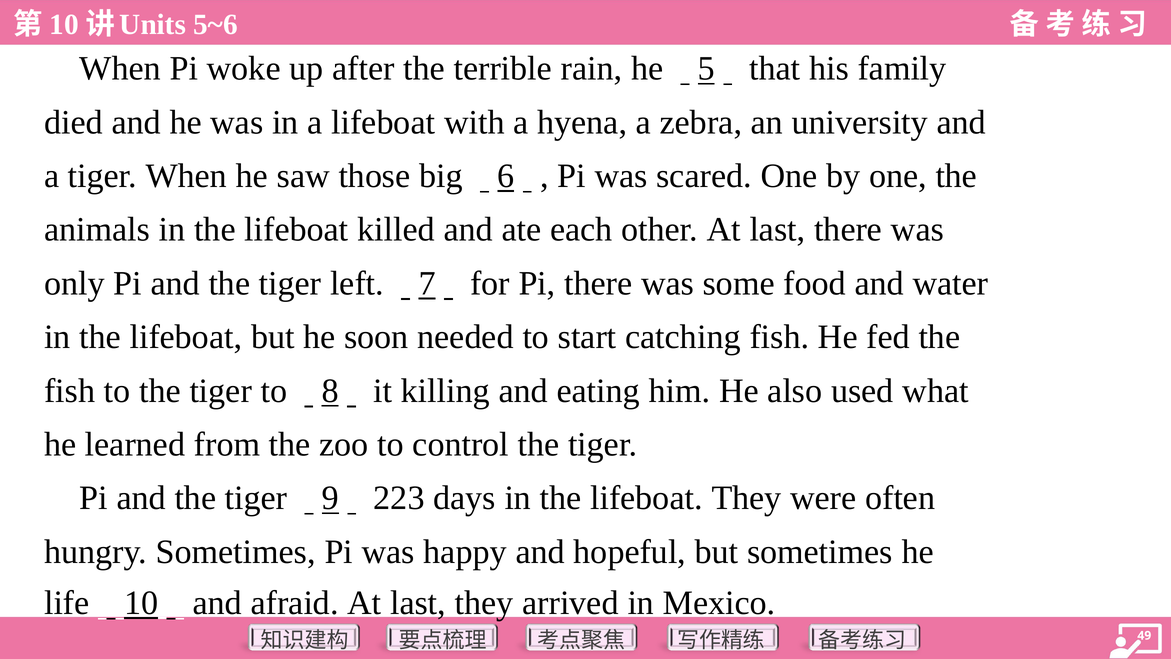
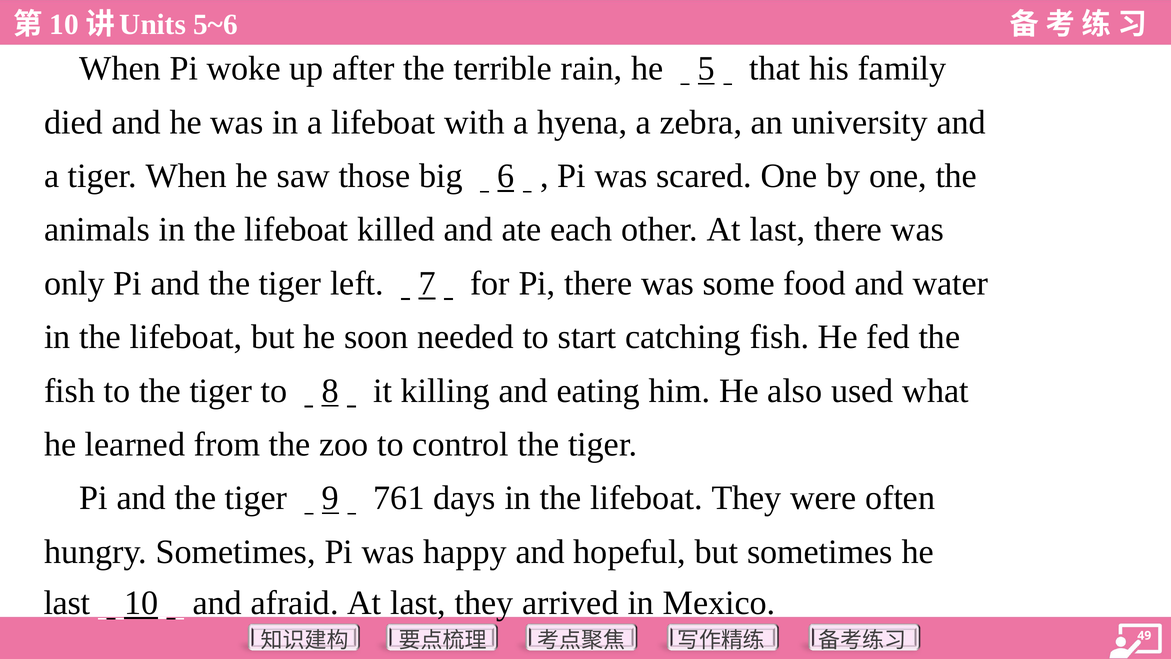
223: 223 -> 761 (399, 498)
life: life -> last (67, 603)
